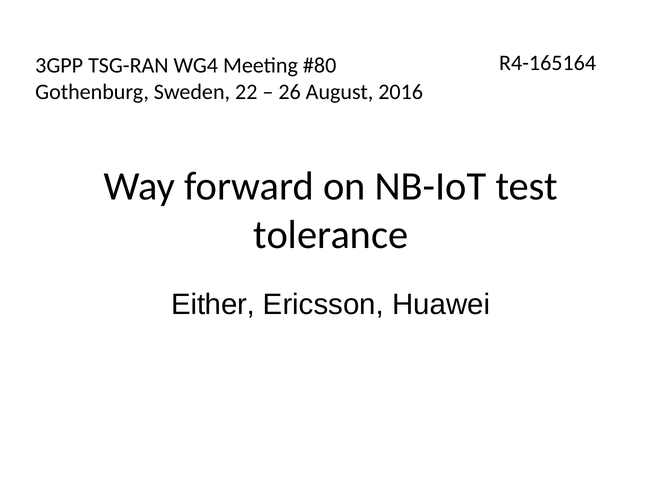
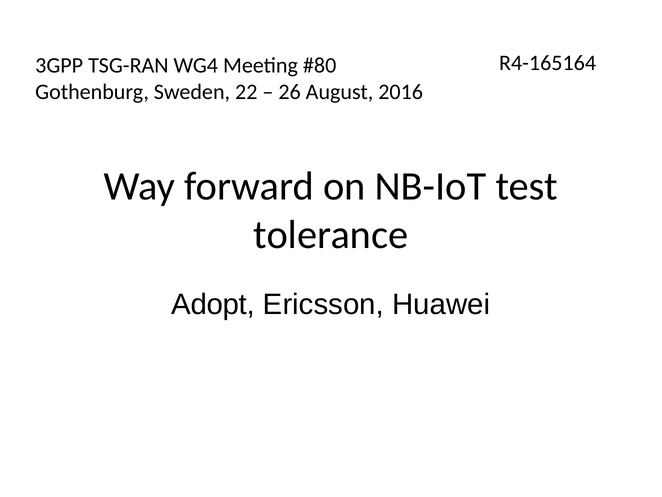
Either: Either -> Adopt (213, 304)
